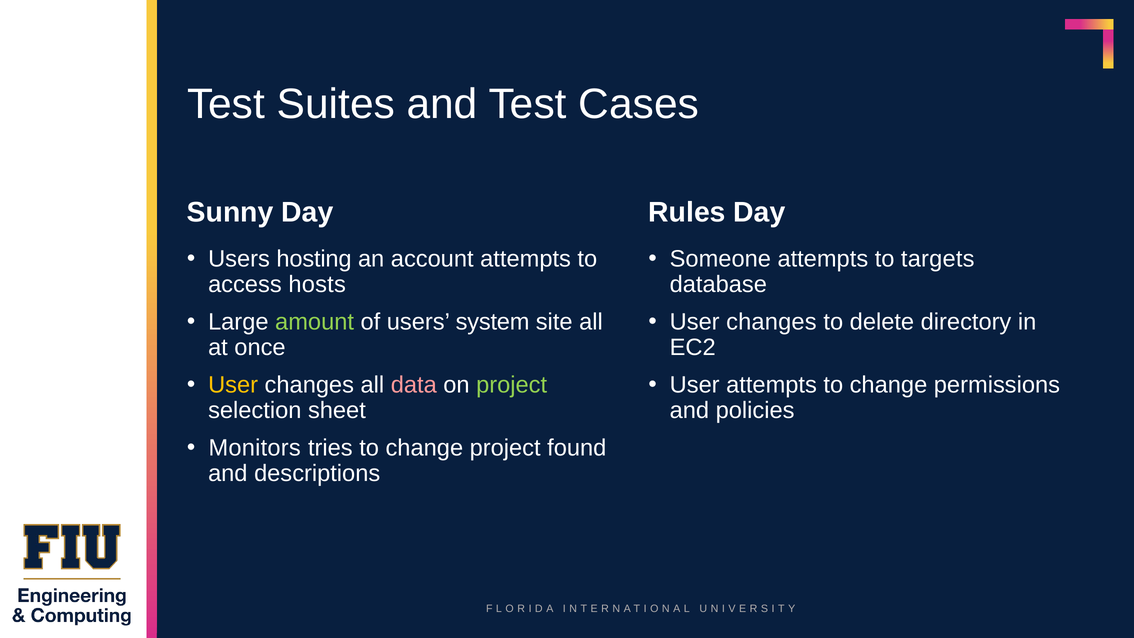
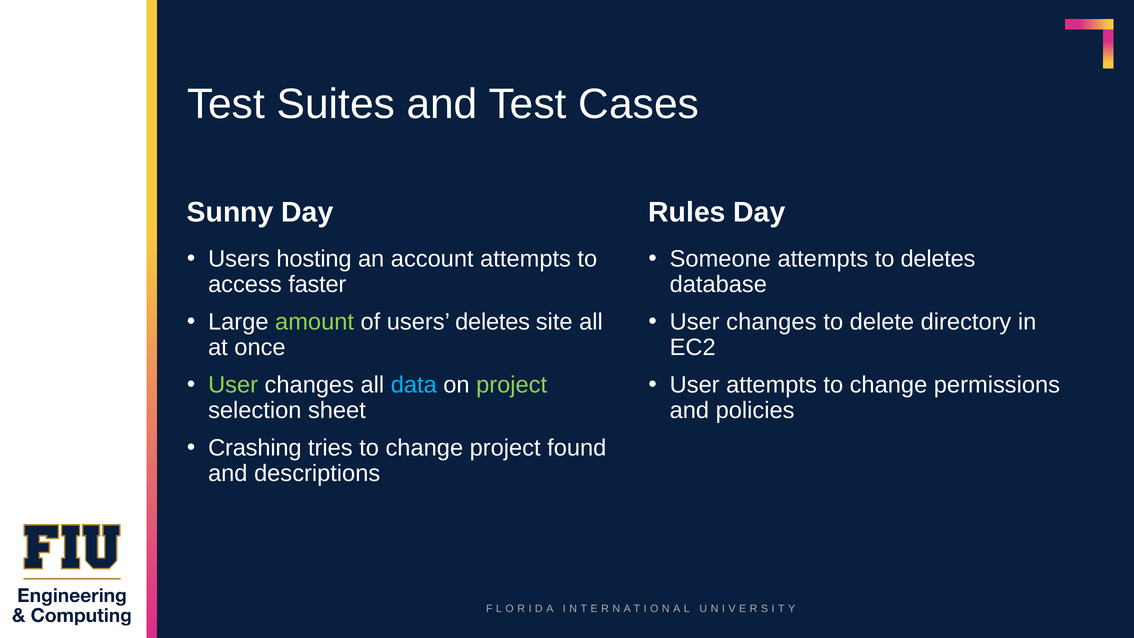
to targets: targets -> deletes (938, 259)
hosts: hosts -> faster (317, 285)
users system: system -> deletes (493, 322)
User colour: yellow -> light green (233, 385)
data colour: pink -> light blue (414, 385)
Monitors: Monitors -> Crashing (255, 448)
